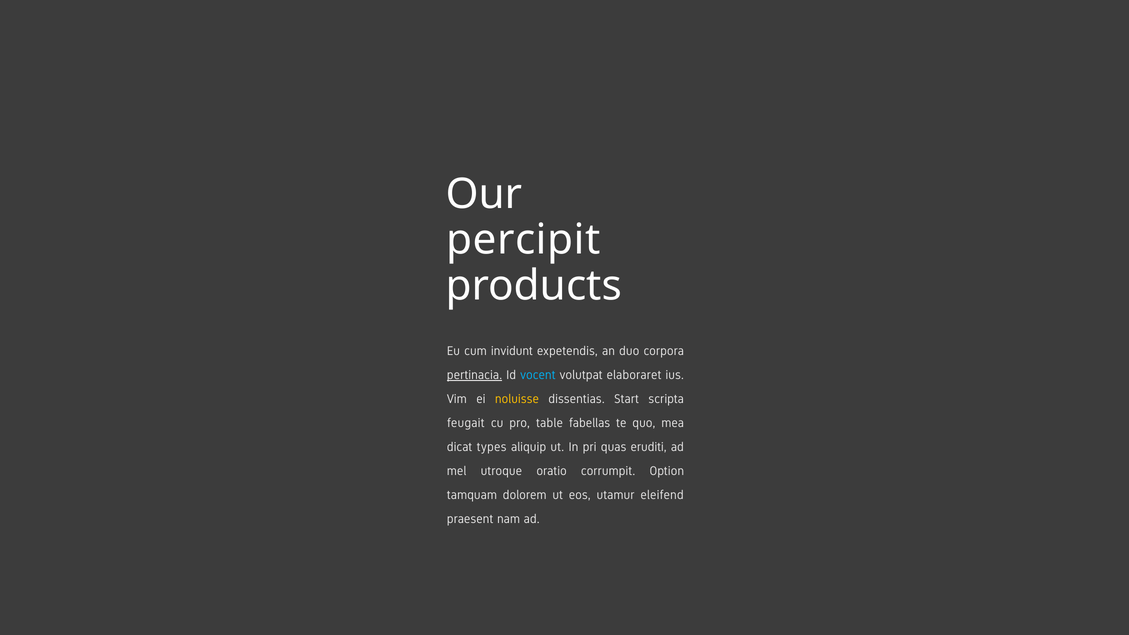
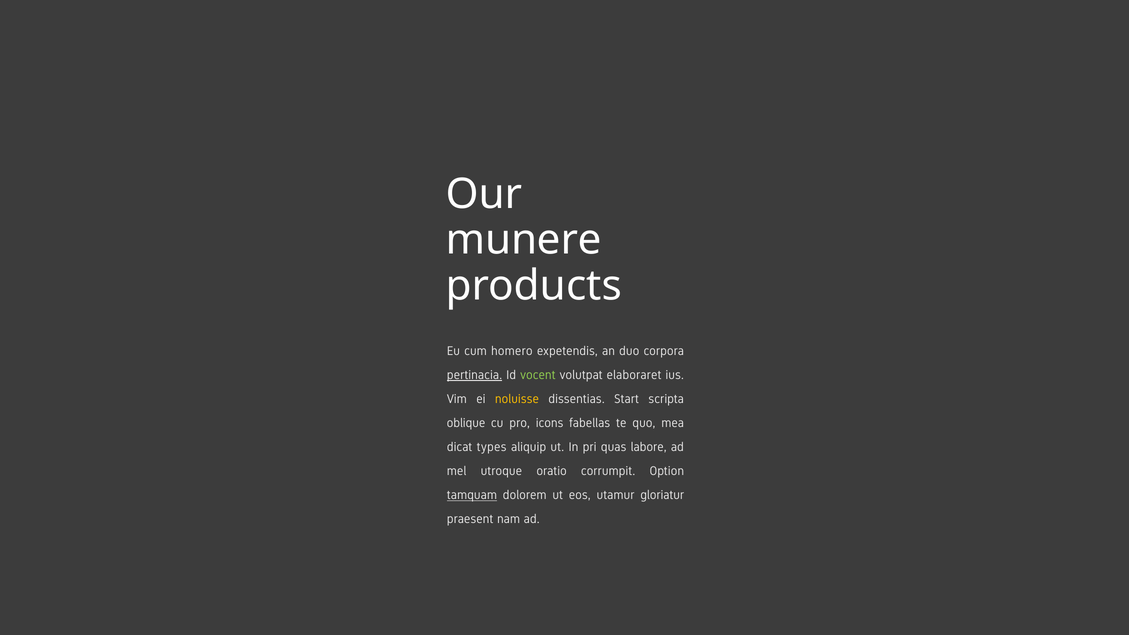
percipit: percipit -> munere (524, 240)
invidunt: invidunt -> homero (512, 351)
vocent colour: light blue -> light green (538, 375)
feugait: feugait -> oblique (466, 423)
table: table -> icons (550, 423)
eruditi: eruditi -> labore (649, 447)
tamquam underline: none -> present (472, 495)
eleifend: eleifend -> gloriatur (662, 495)
